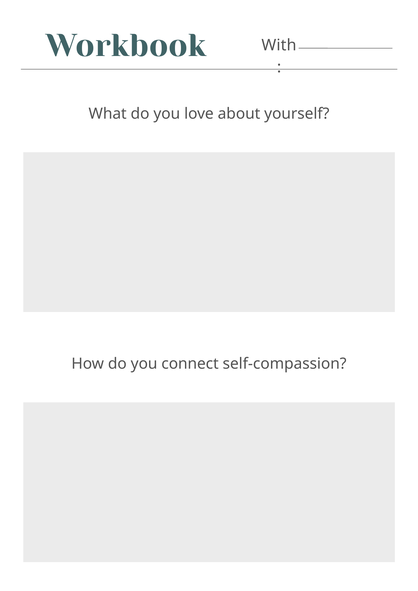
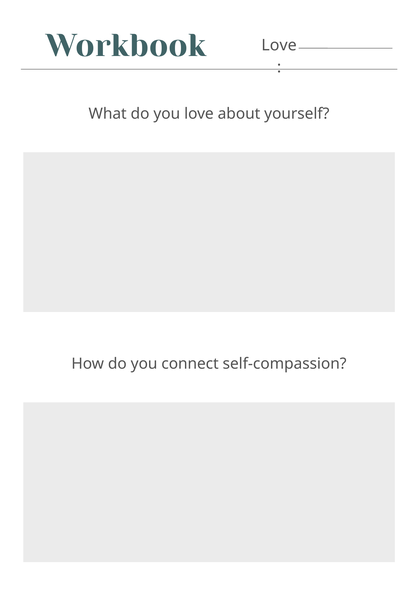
With: With -> Love (279, 45)
